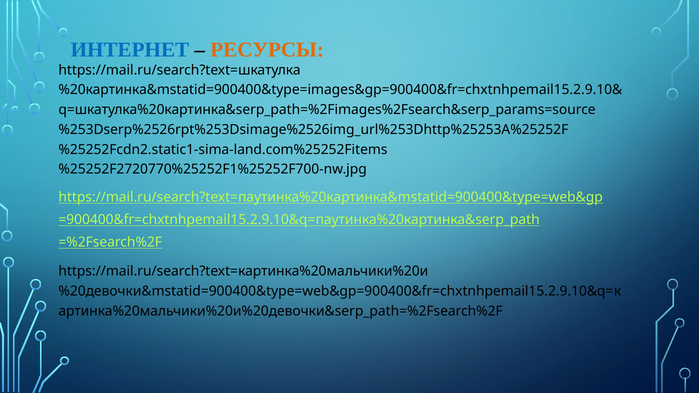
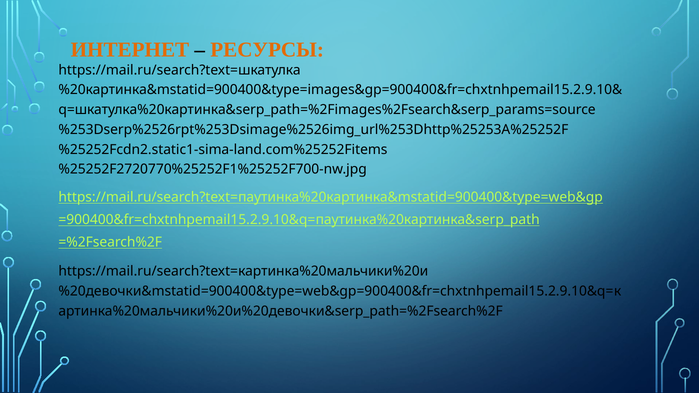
ИНТЕРНЕТ colour: blue -> orange (130, 50)
